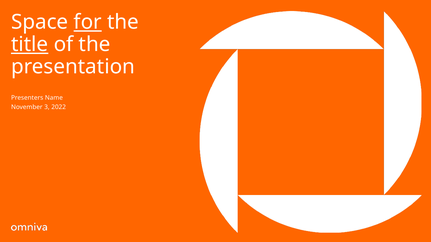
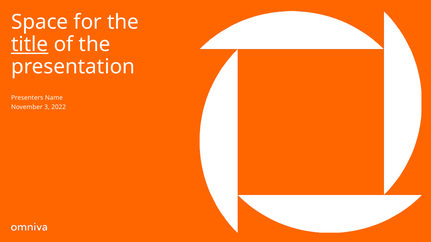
for underline: present -> none (88, 22)
